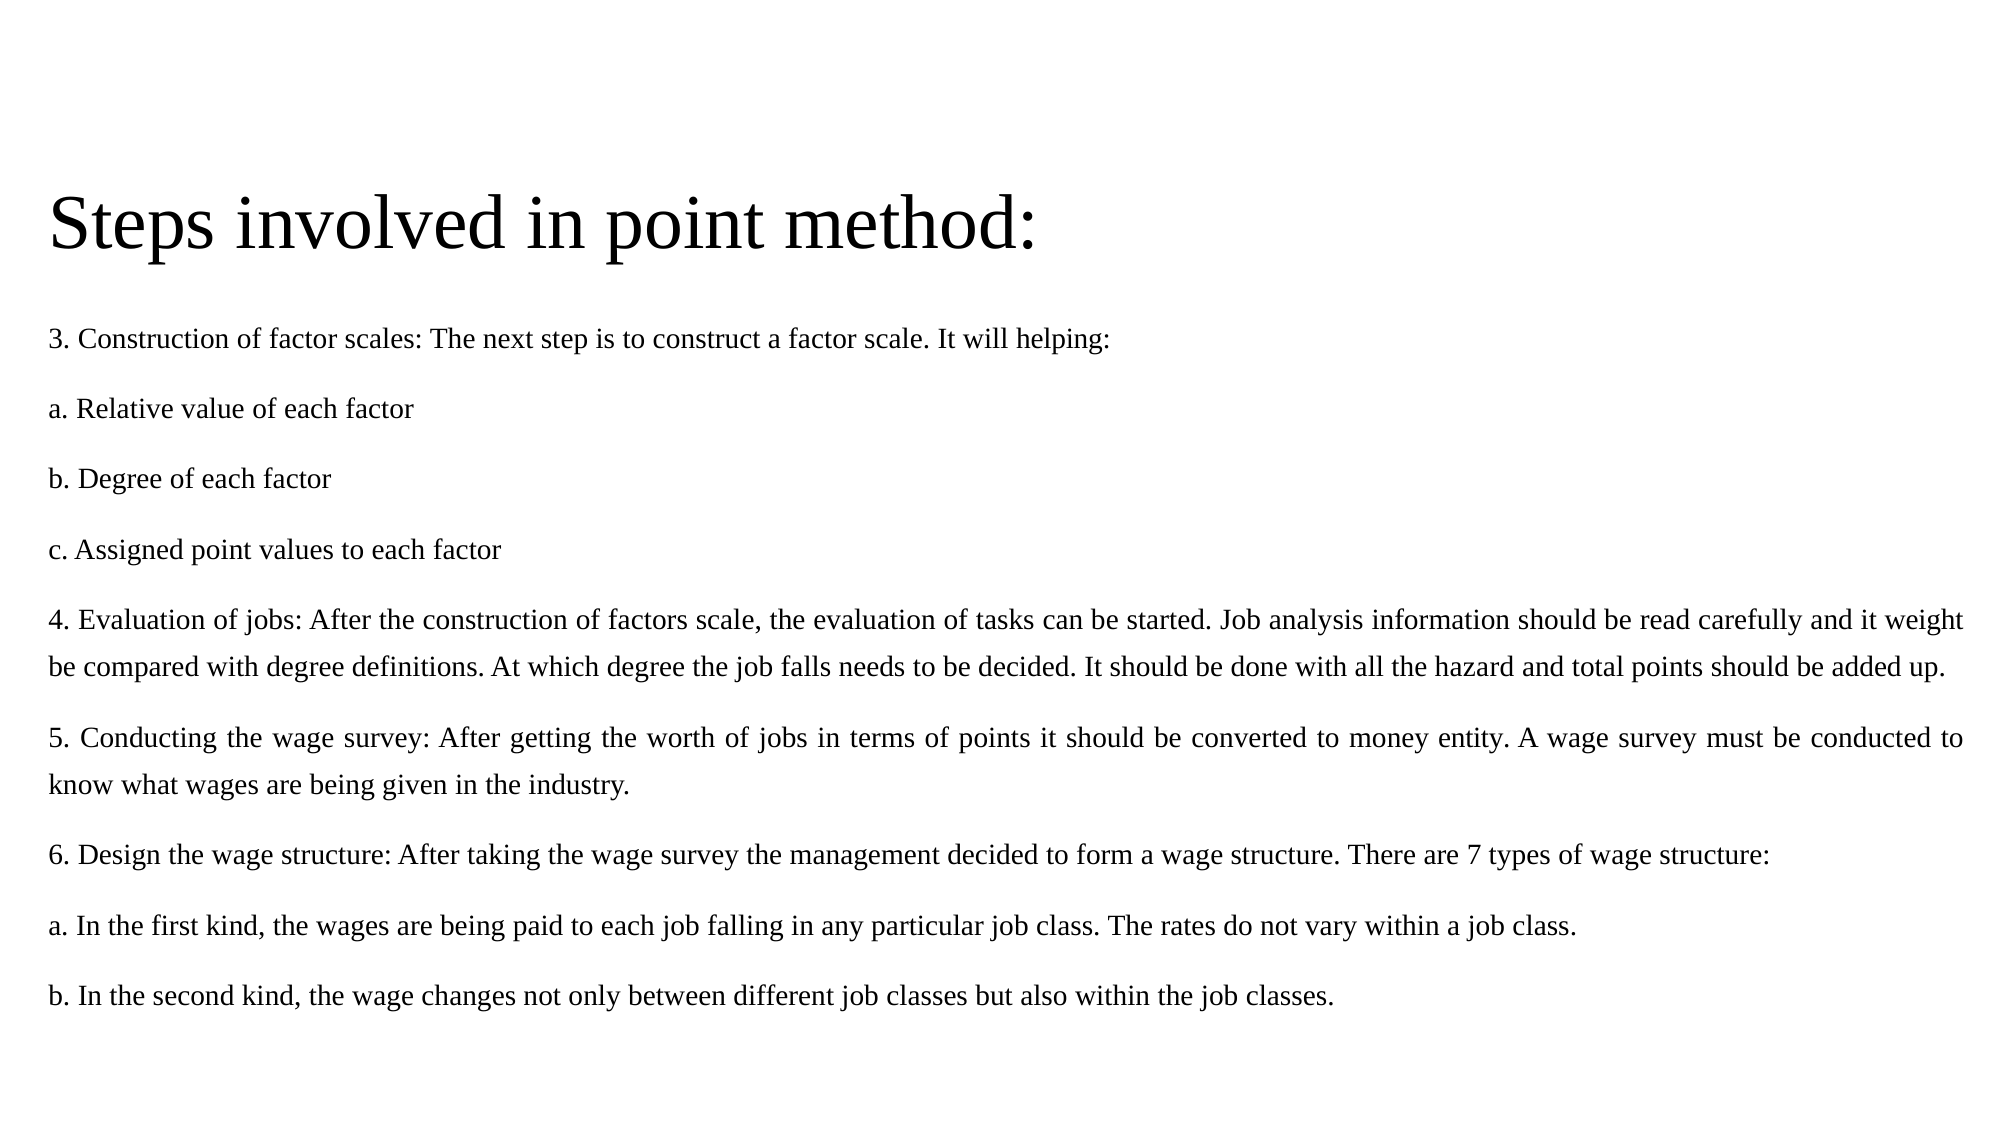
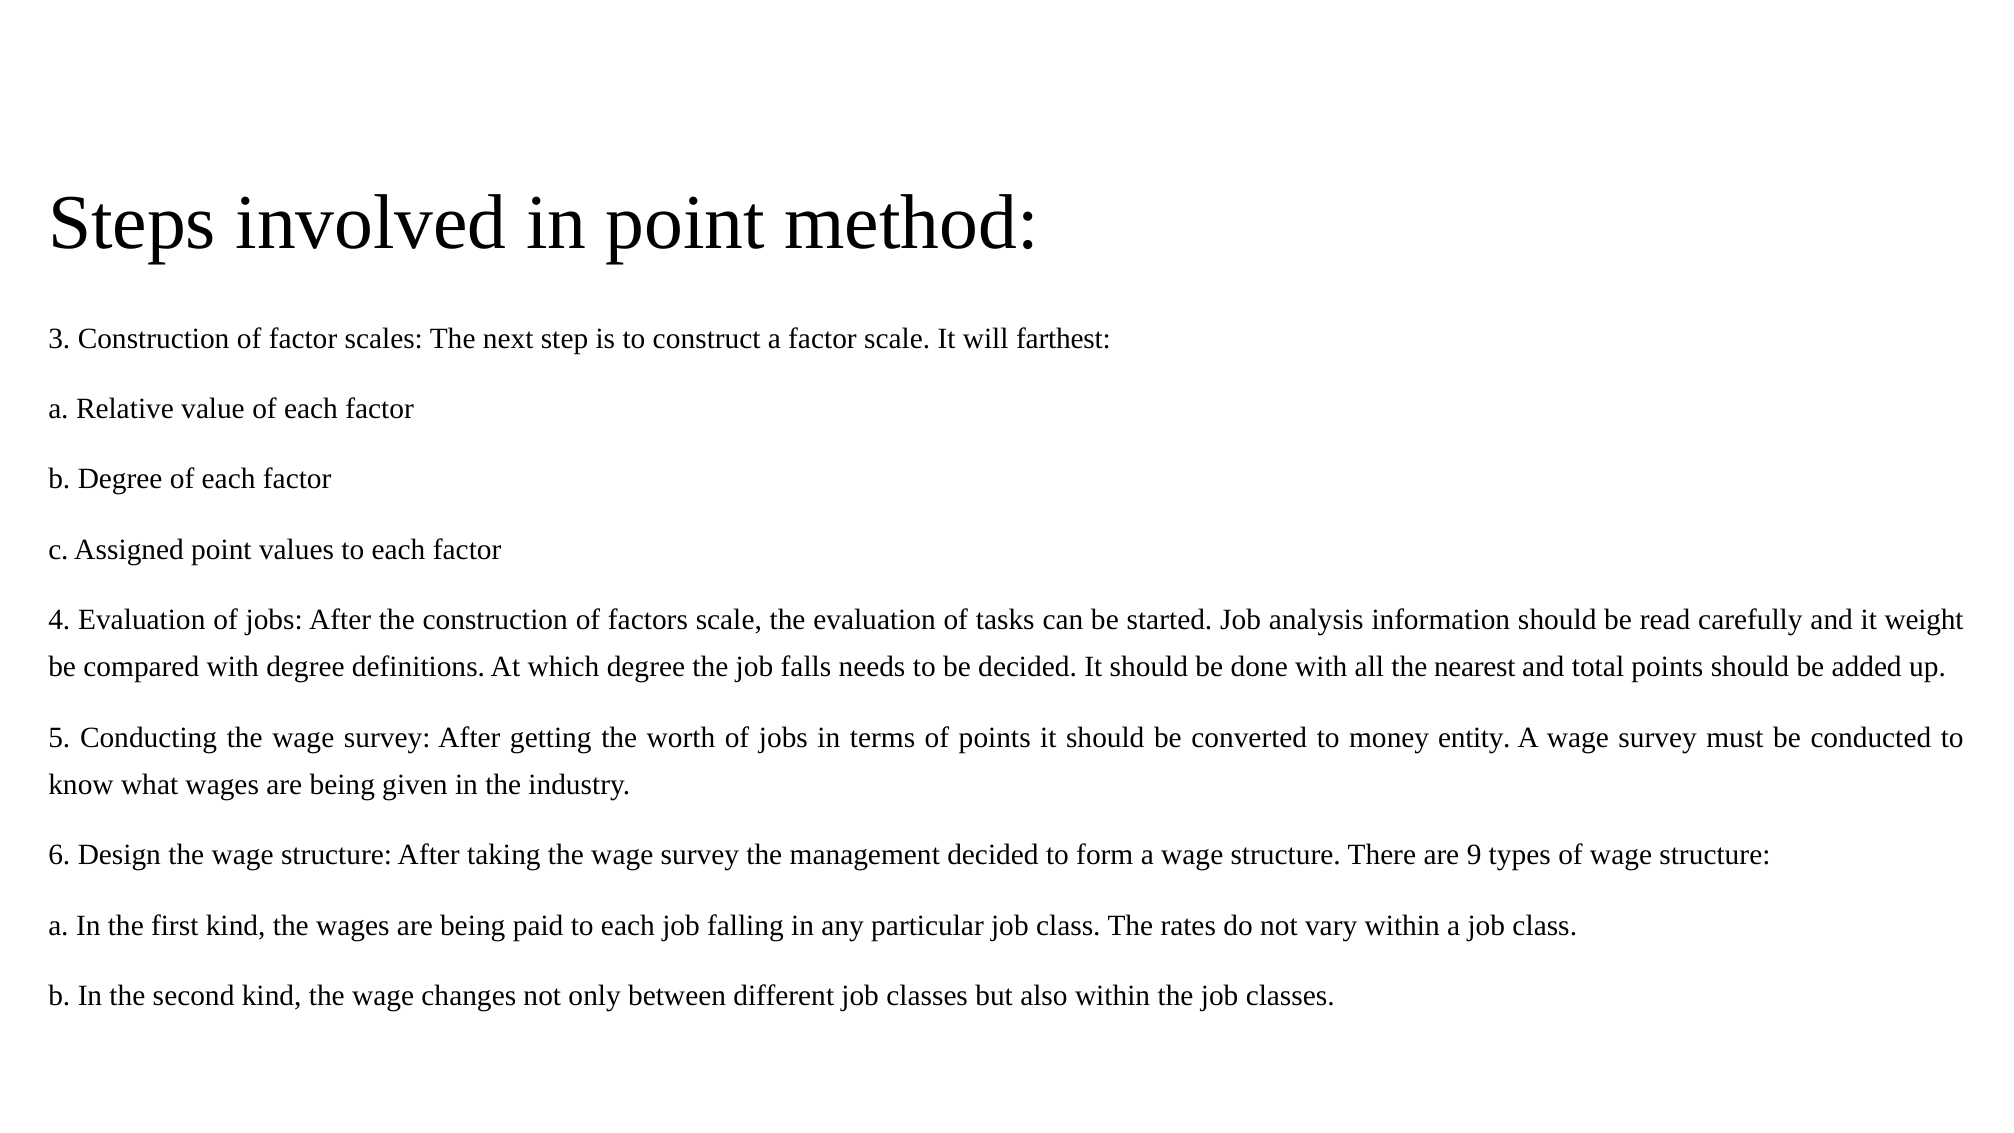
helping: helping -> farthest (1063, 339)
hazard: hazard -> nearest (1475, 667)
7: 7 -> 9 (1474, 855)
